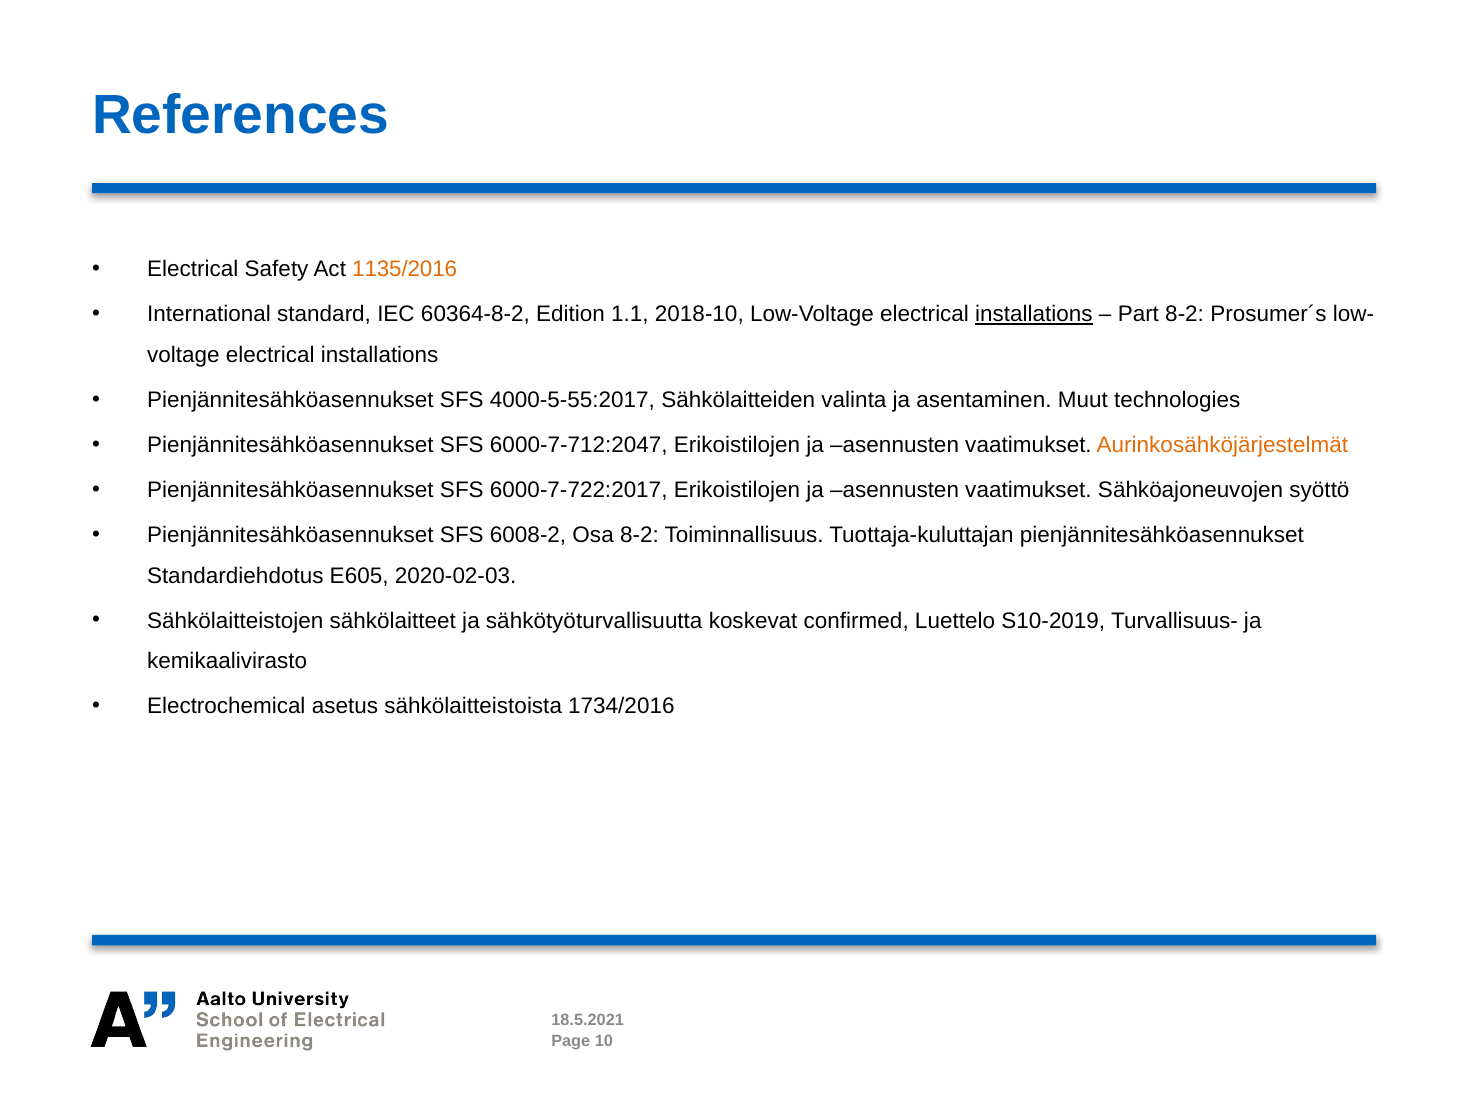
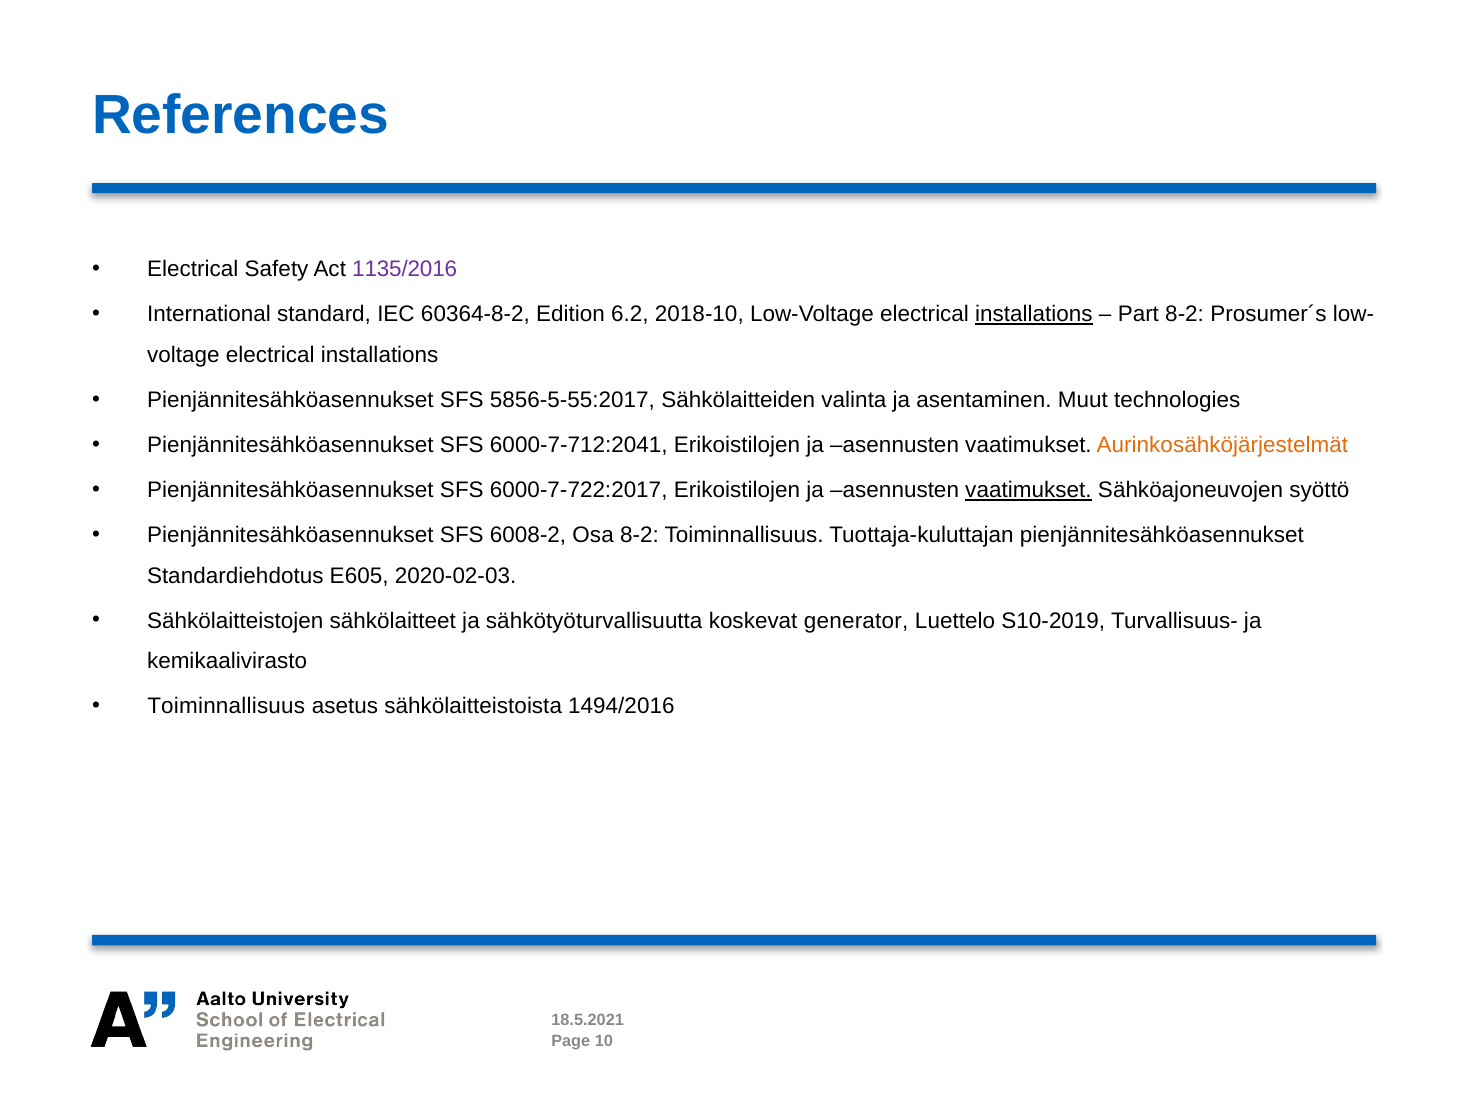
1135/2016 colour: orange -> purple (405, 269)
1.1: 1.1 -> 6.2 (630, 314)
4000-5-55:2017: 4000-5-55:2017 -> 5856-5-55:2017 (572, 400)
6000-7-712:2047: 6000-7-712:2047 -> 6000-7-712:2041 (579, 445)
vaatimukset underline: none -> present (1028, 490)
confirmed: confirmed -> generator (856, 621)
Electrochemical: Electrochemical -> Toiminnallisuus (226, 706)
1734/2016: 1734/2016 -> 1494/2016 (621, 706)
